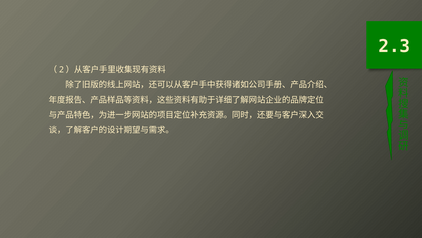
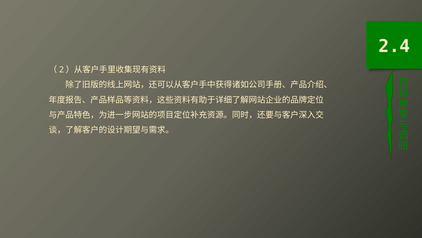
2.3: 2.3 -> 2.4 (394, 46)
